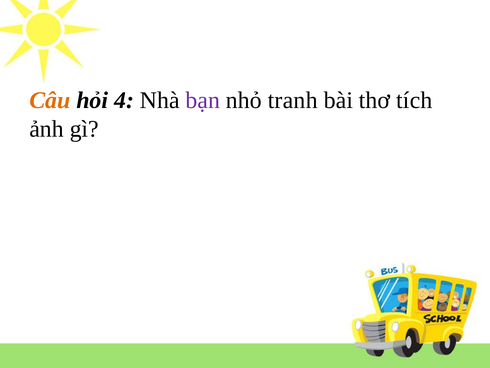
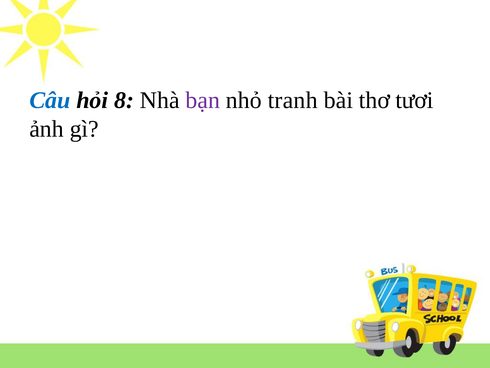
Câu colour: orange -> blue (50, 100)
4: 4 -> 8 (124, 100)
tích: tích -> tươi (415, 100)
